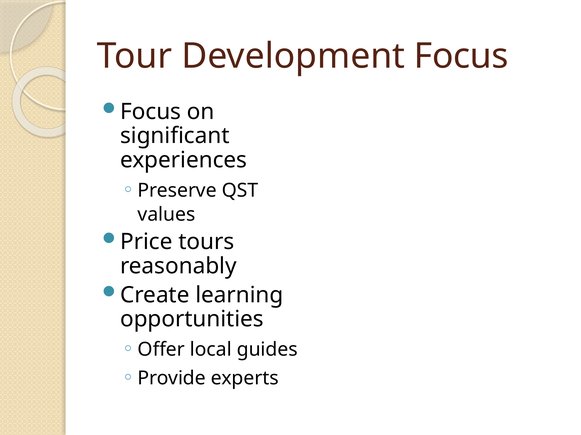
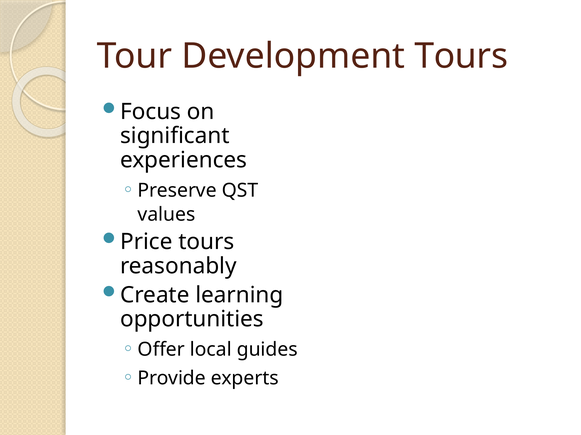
Development Focus: Focus -> Tours (461, 56)
